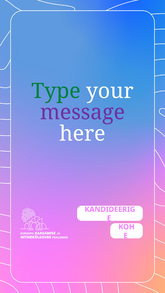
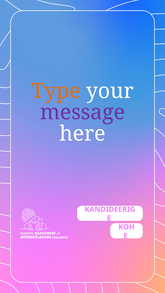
Type colour: green -> orange (56, 91)
